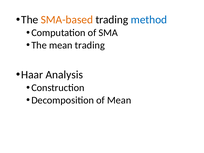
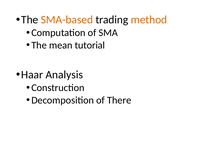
method colour: blue -> orange (149, 20)
mean trading: trading -> tutorial (90, 45)
of Mean: Mean -> There (119, 100)
